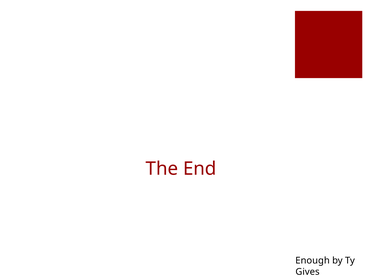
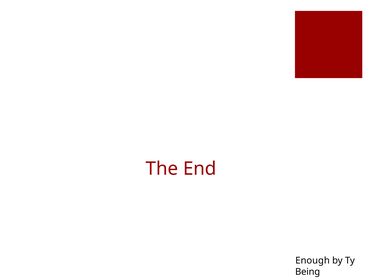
Gives: Gives -> Being (308, 272)
